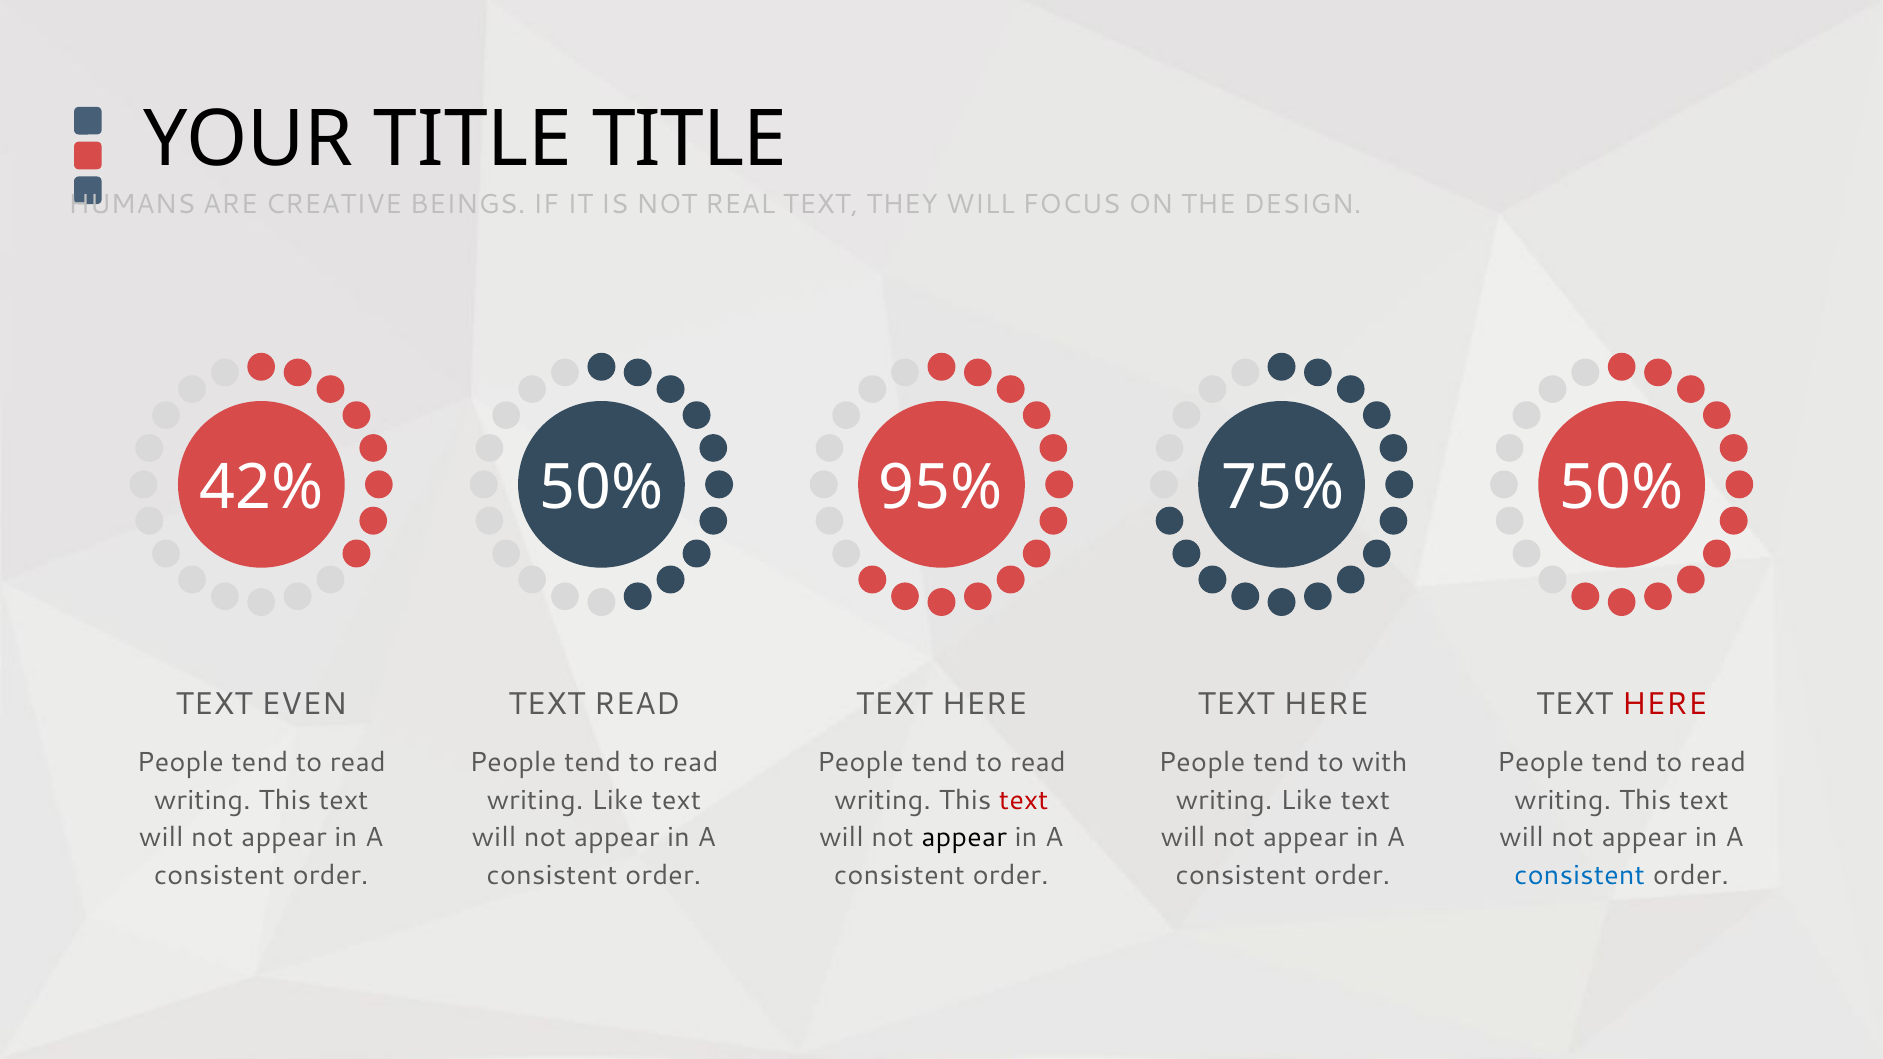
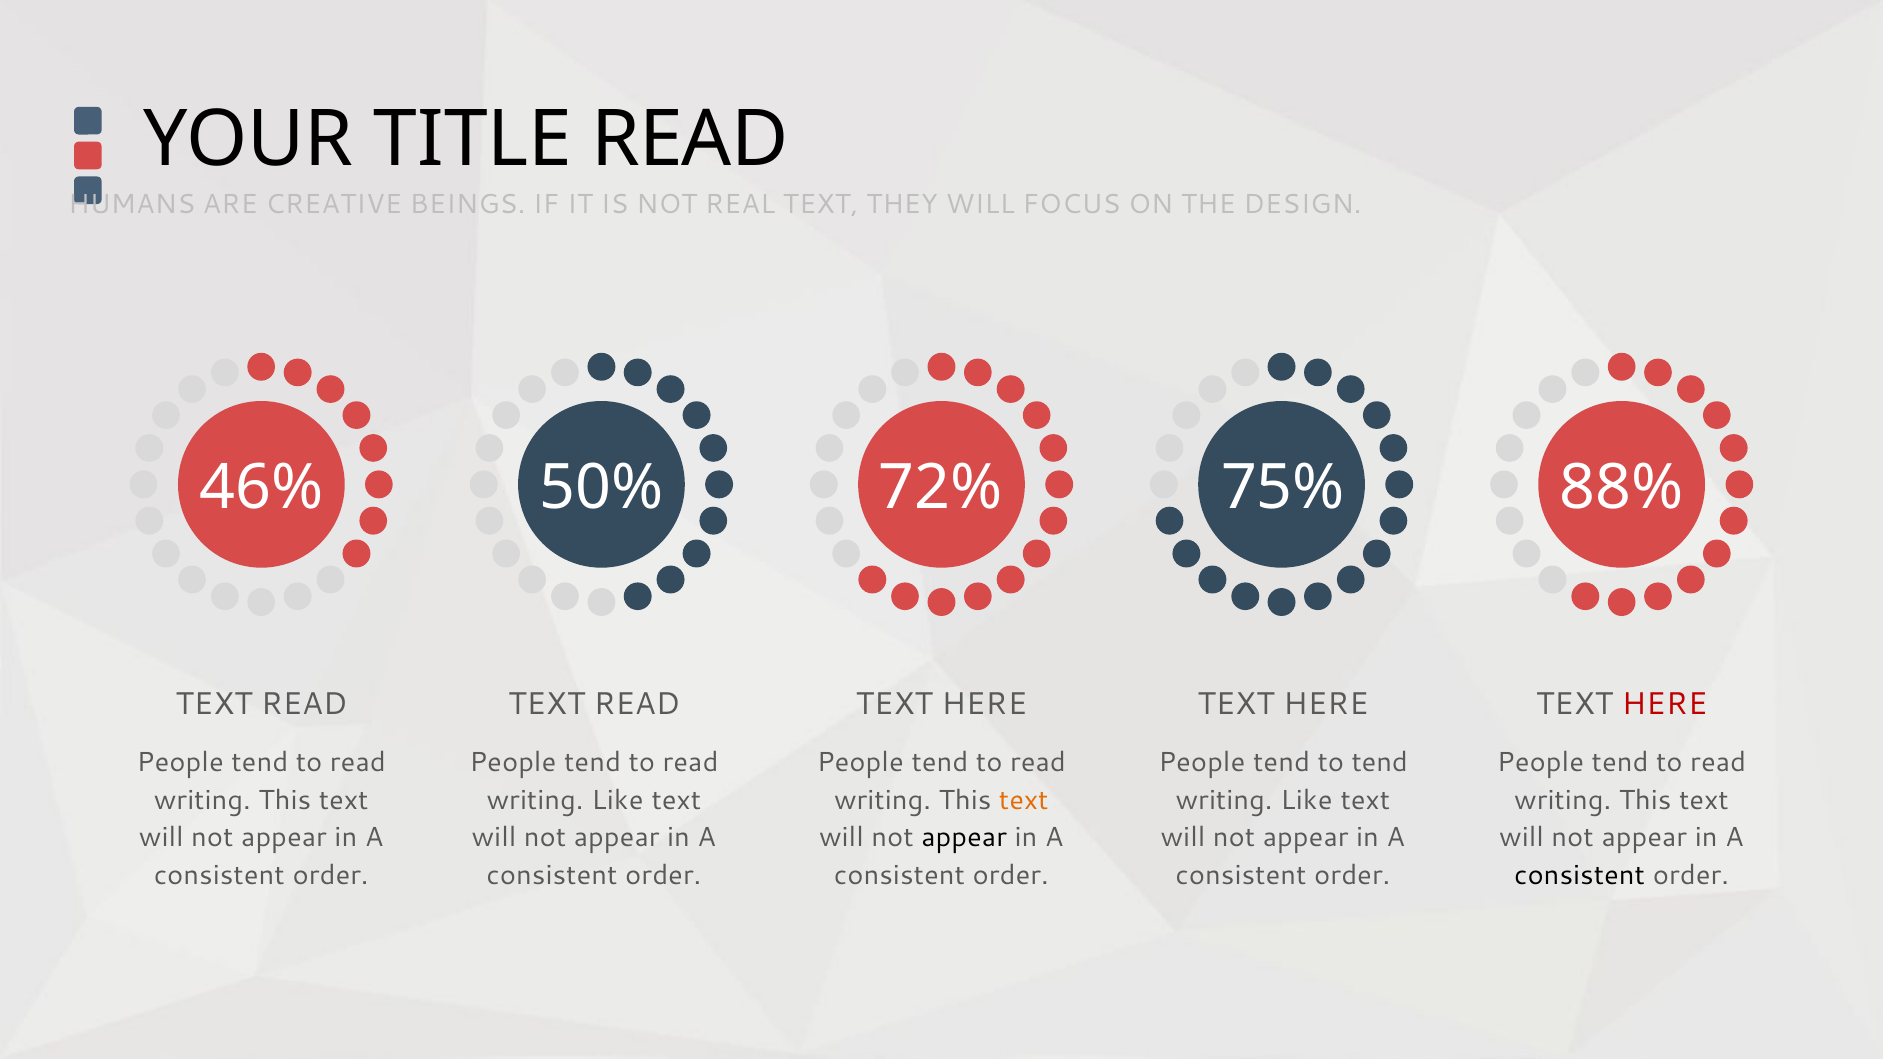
TITLE TITLE: TITLE -> READ (690, 139)
42%: 42% -> 46% (261, 488)
95%: 95% -> 72% (940, 488)
75% 50%: 50% -> 88% (1622, 488)
EVEN: EVEN -> READ (304, 704)
to with: with -> tend (1380, 763)
text colour: red -> orange (1024, 800)
consistent colour: blue -> black (1580, 876)
